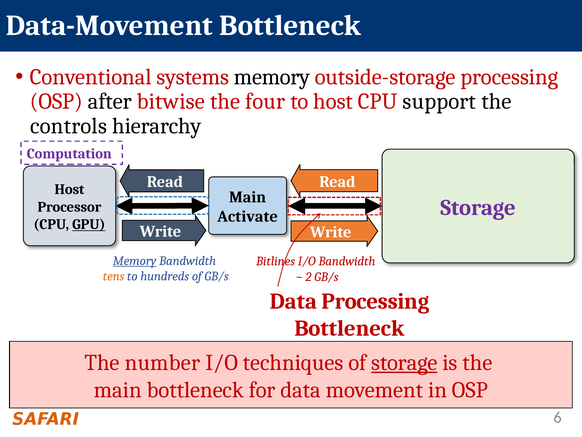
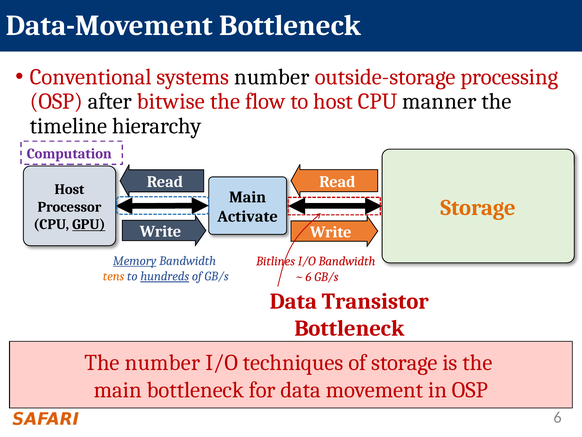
systems memory: memory -> number (272, 77)
four: four -> flow (265, 101)
support: support -> manner (439, 101)
controls: controls -> timeline (69, 126)
Storage colour: purple -> orange (478, 207)
hundreds underline: none -> present (165, 276)
2: 2 -> 6 (308, 277)
Data Processing: Processing -> Transistor (375, 301)
storage underline: present -> none (404, 362)
